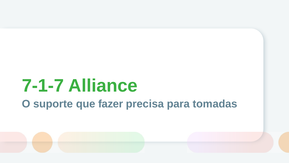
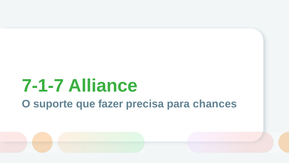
tomadas: tomadas -> chances (215, 104)
